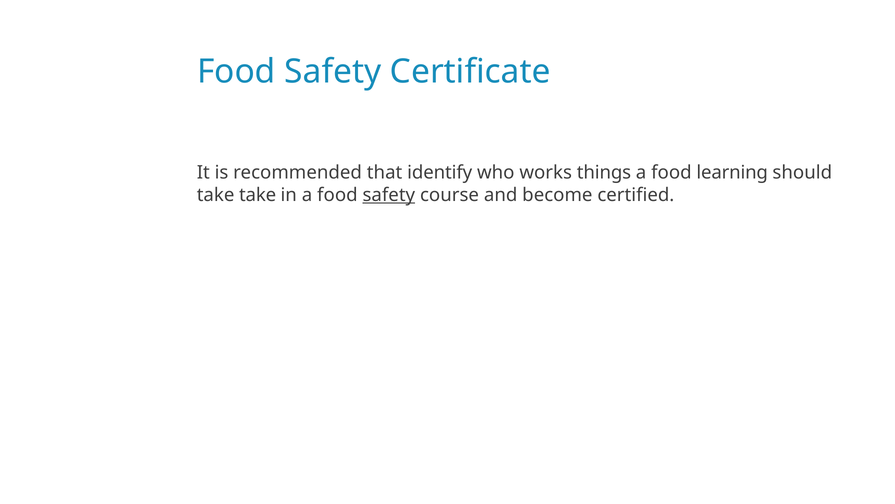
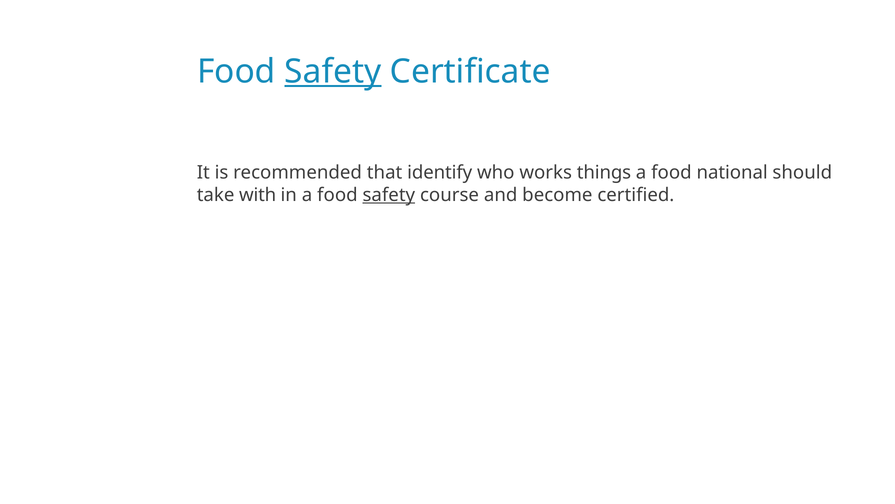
Safety underline: none -> present (333, 72)
learning: learning -> national (732, 172)
take take: take -> with (258, 195)
